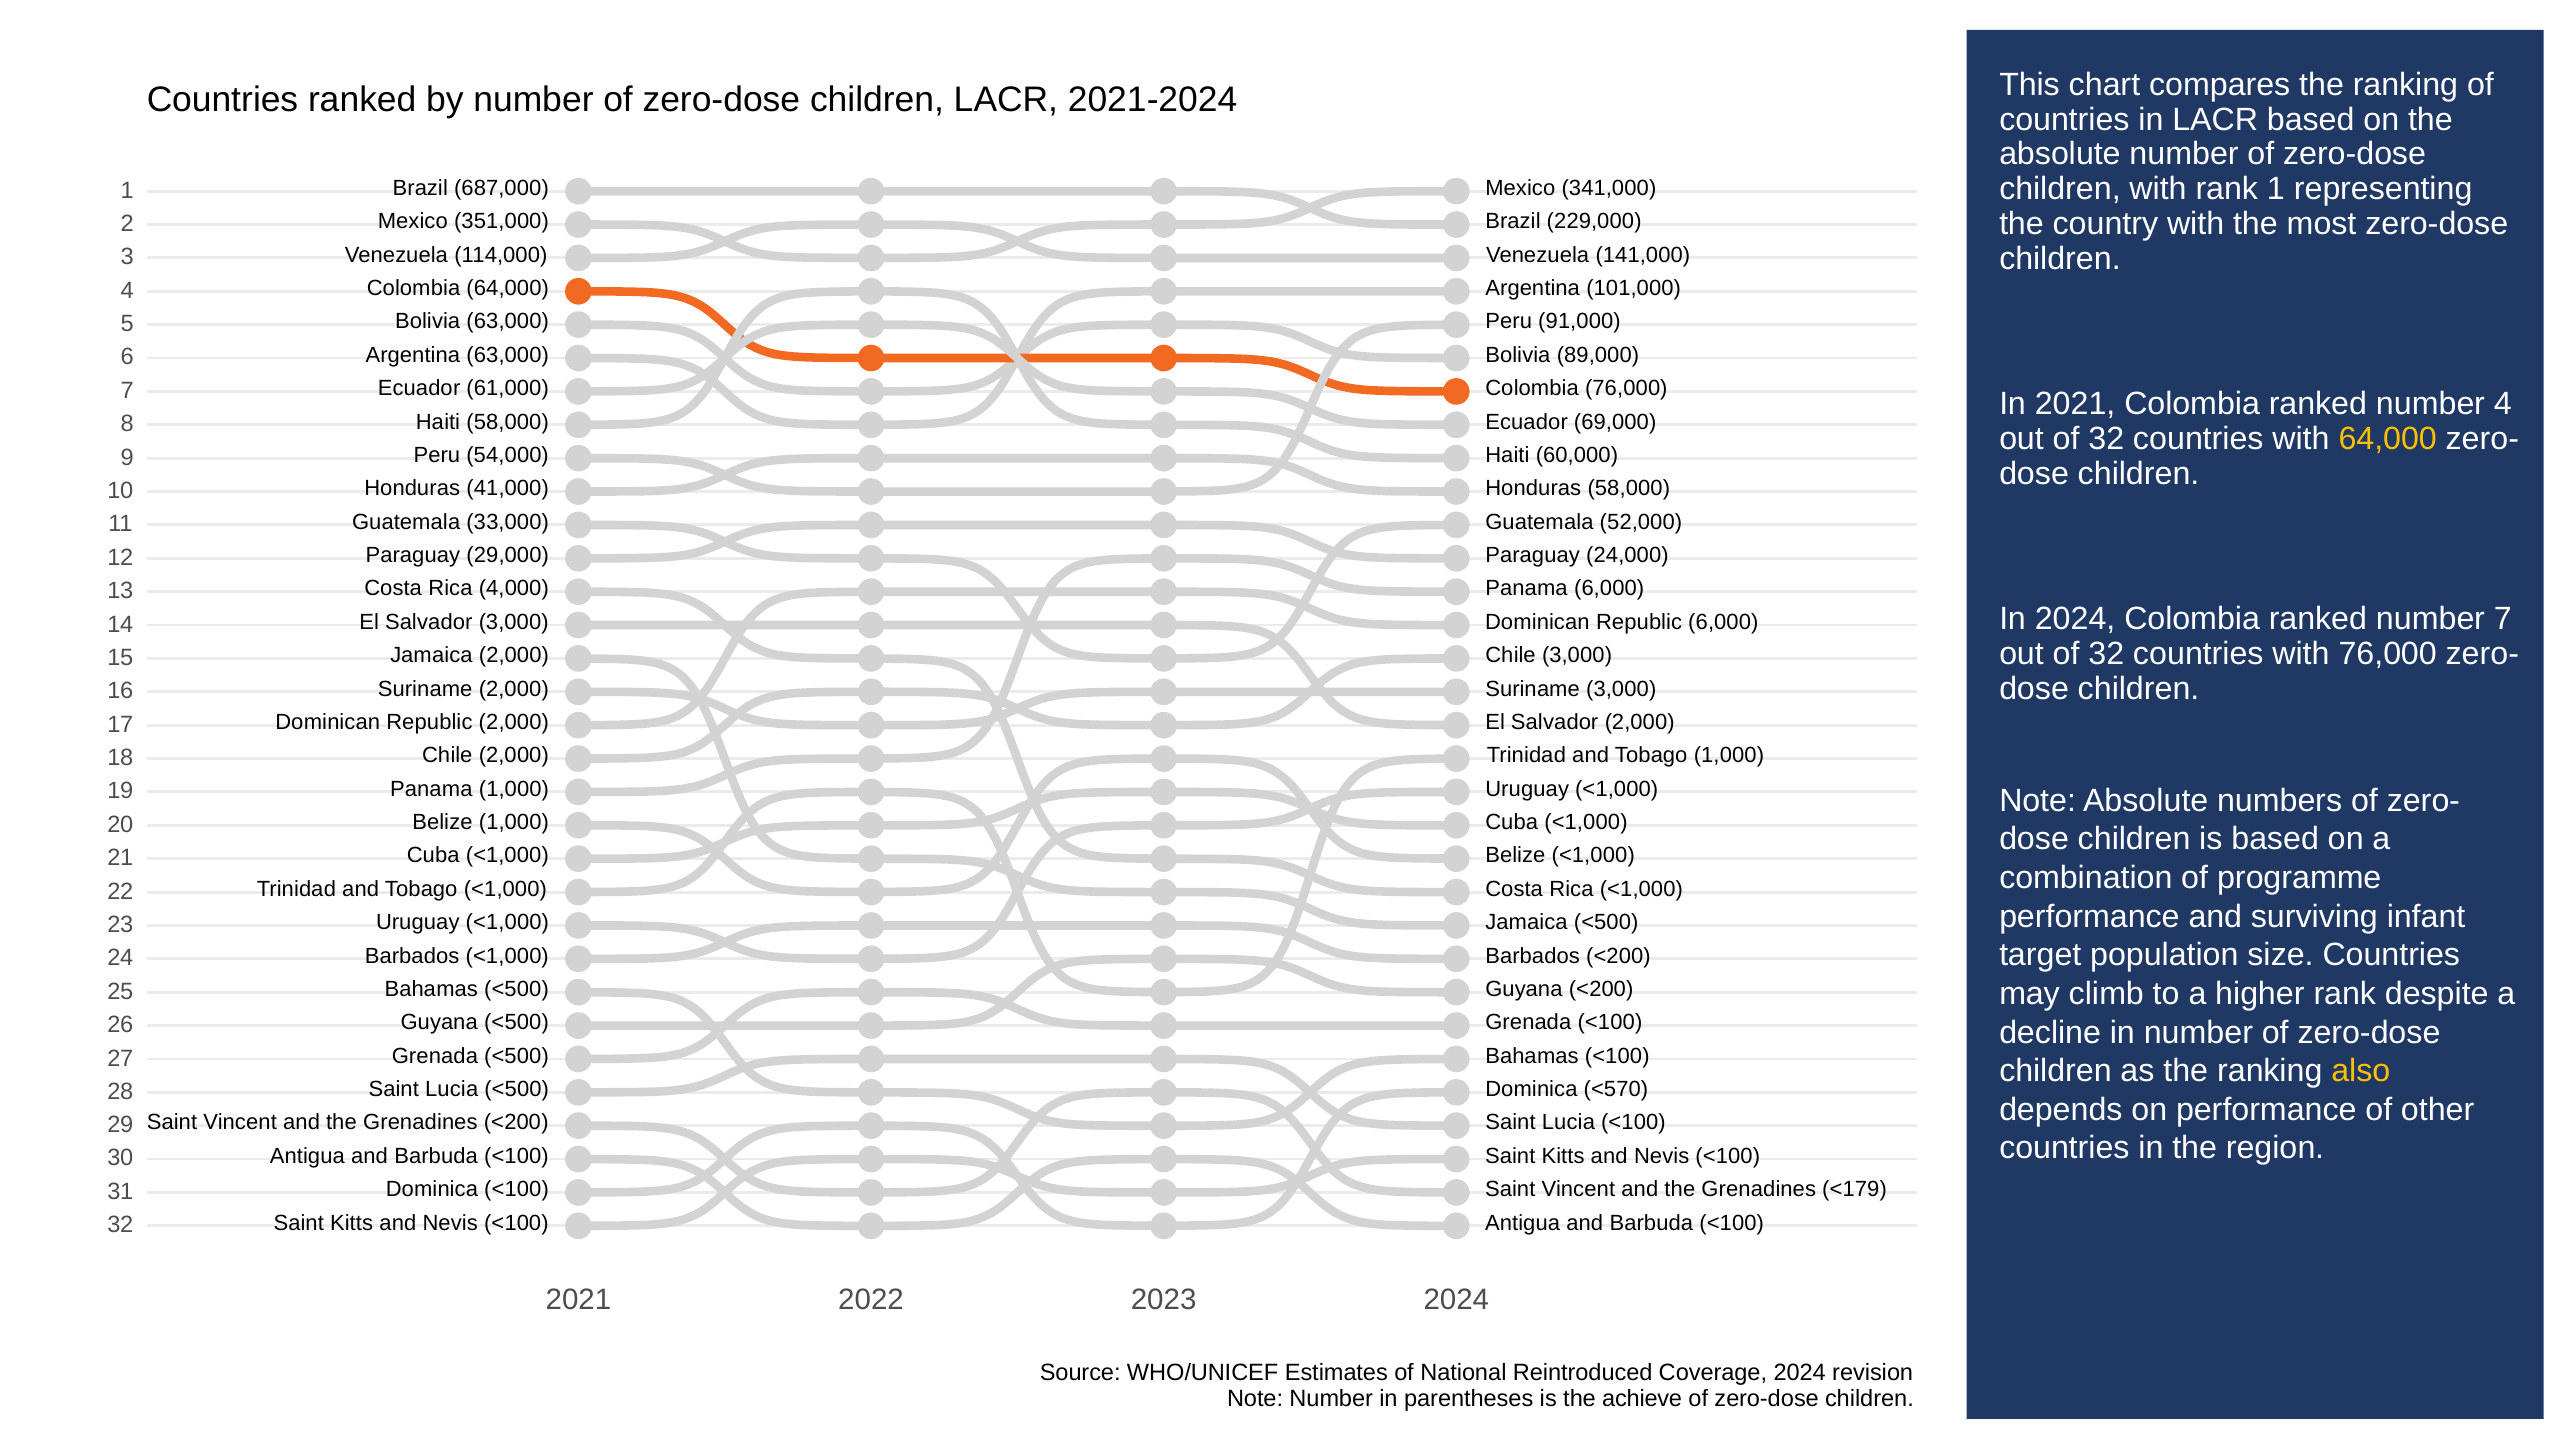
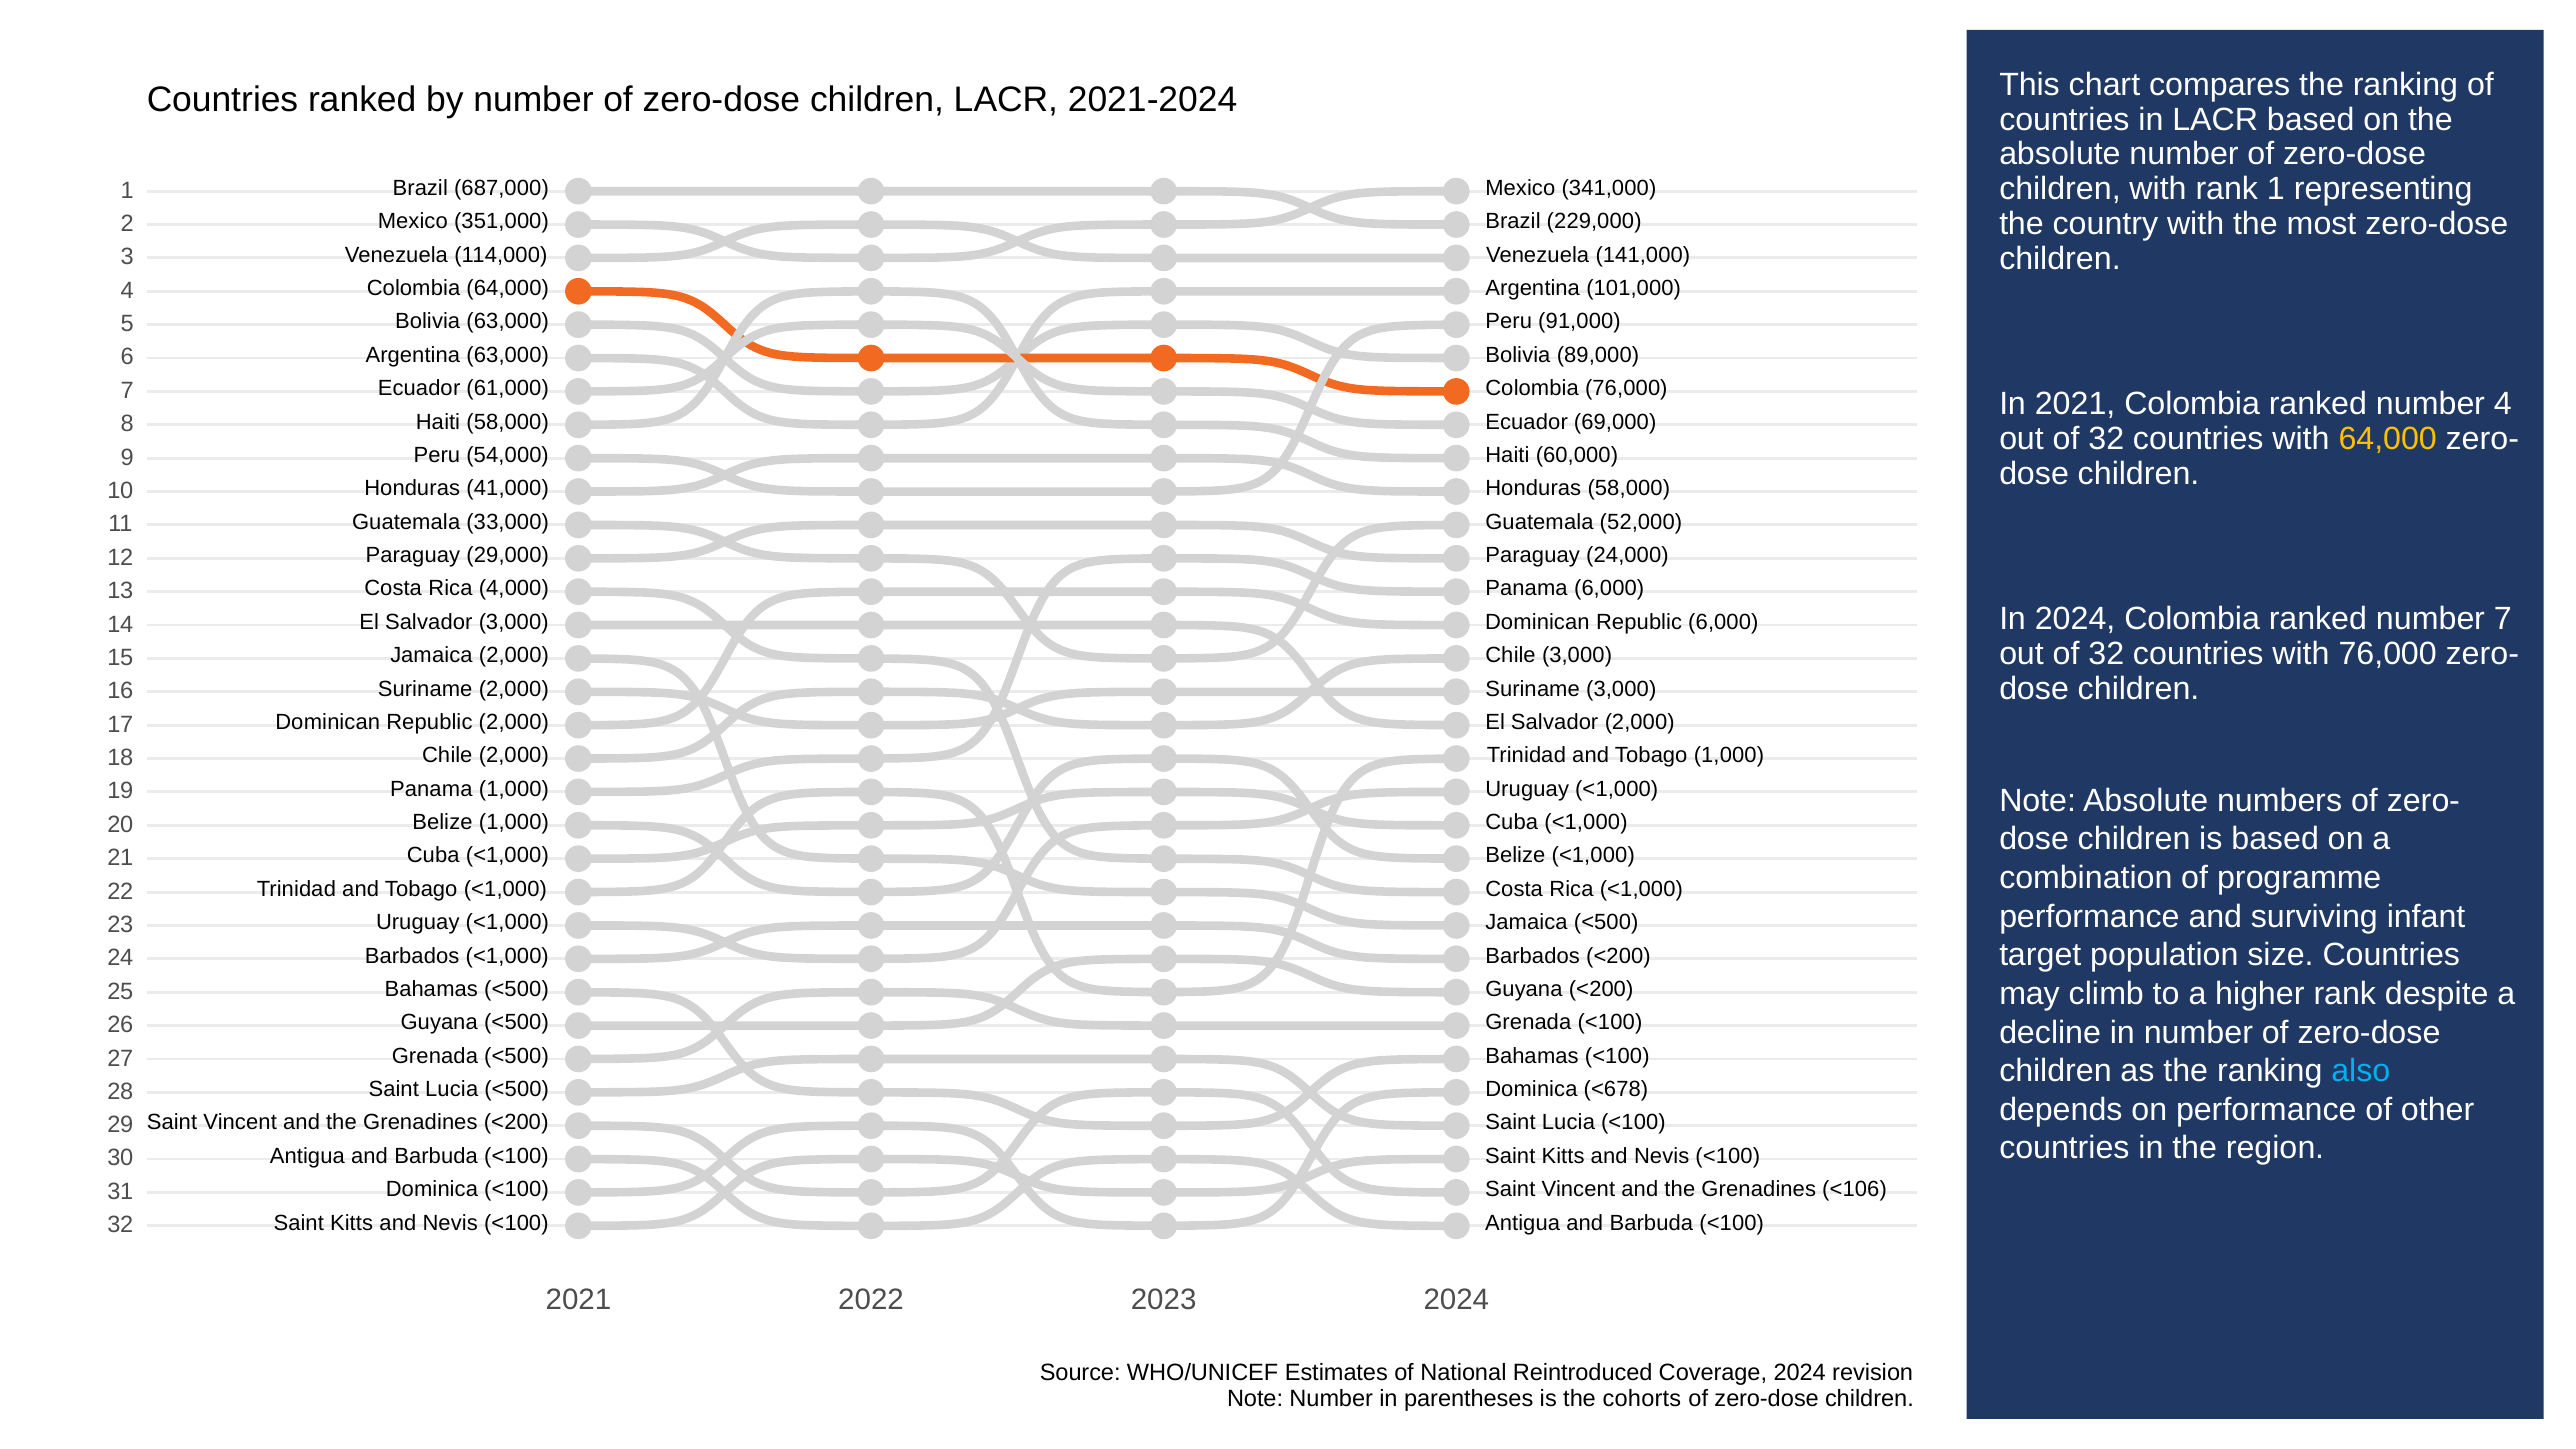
also colour: yellow -> light blue (2361, 1071)
<570: <570 -> <678 (1616, 1089)
<179: <179 -> <106 (1854, 1189)
achieve: achieve -> cohorts (1642, 1398)
